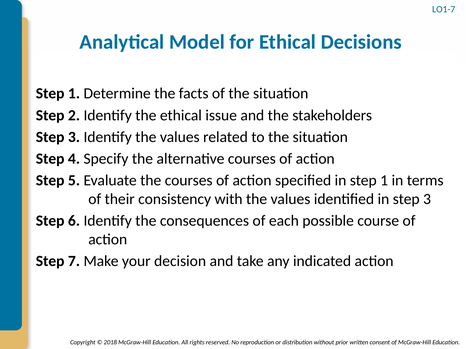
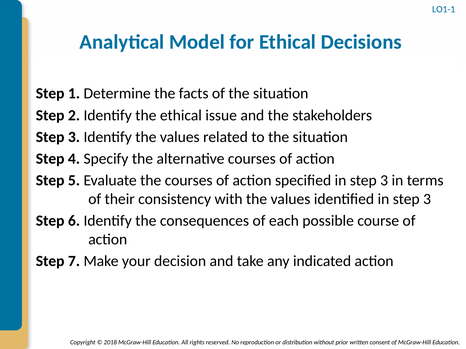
LO1-7: LO1-7 -> LO1-1 (444, 9)
specified in step 1: 1 -> 3 (384, 181)
